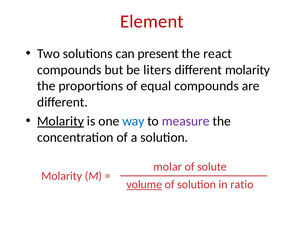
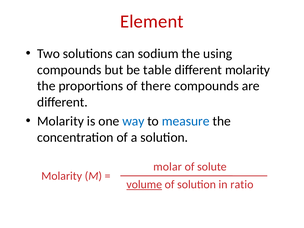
present: present -> sodium (158, 54)
react: react -> using (218, 54)
liters: liters -> table (157, 70)
equal: equal -> there (156, 86)
Molarity underline: present -> none (61, 121)
measure colour: purple -> blue (186, 121)
